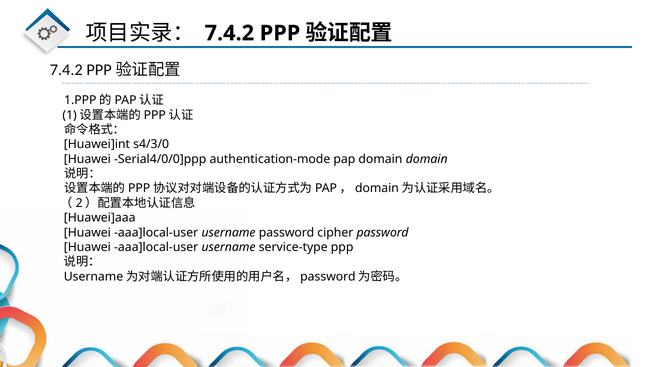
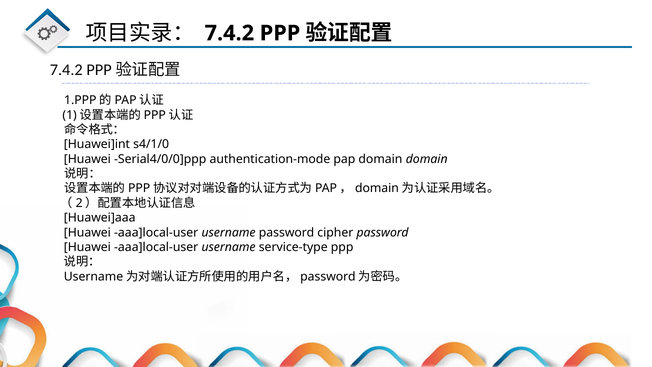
s4/3/0: s4/3/0 -> s4/1/0 (151, 144)
